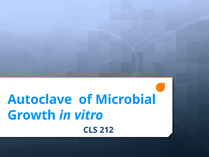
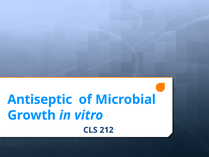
Autoclave: Autoclave -> Antiseptic (40, 99)
